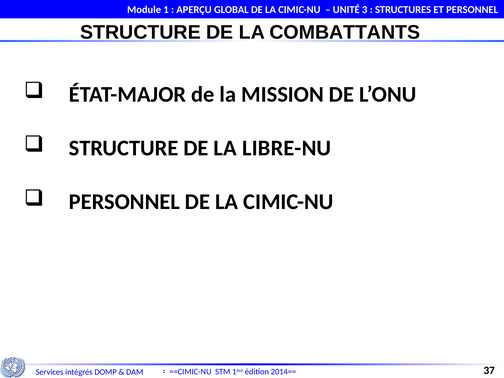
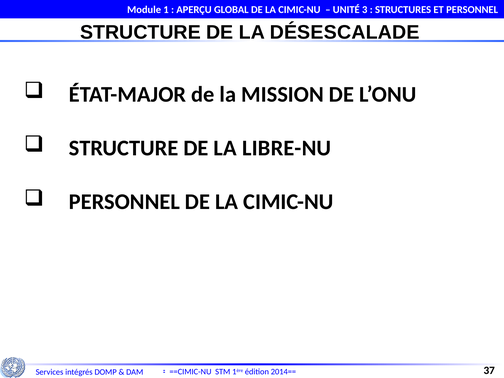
COMBATTANTS: COMBATTANTS -> DÉSESCALADE (345, 32)
